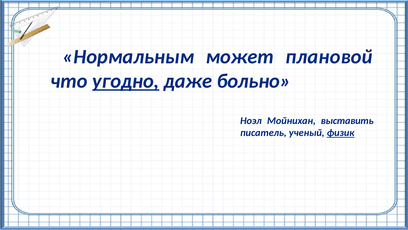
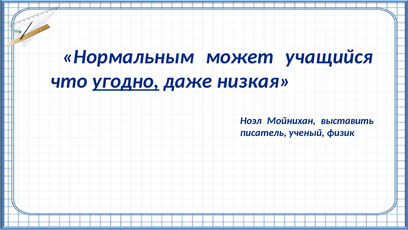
плановой: плановой -> учащийся (329, 57)
больно: больно -> низкая (254, 81)
физик underline: present -> none (341, 133)
